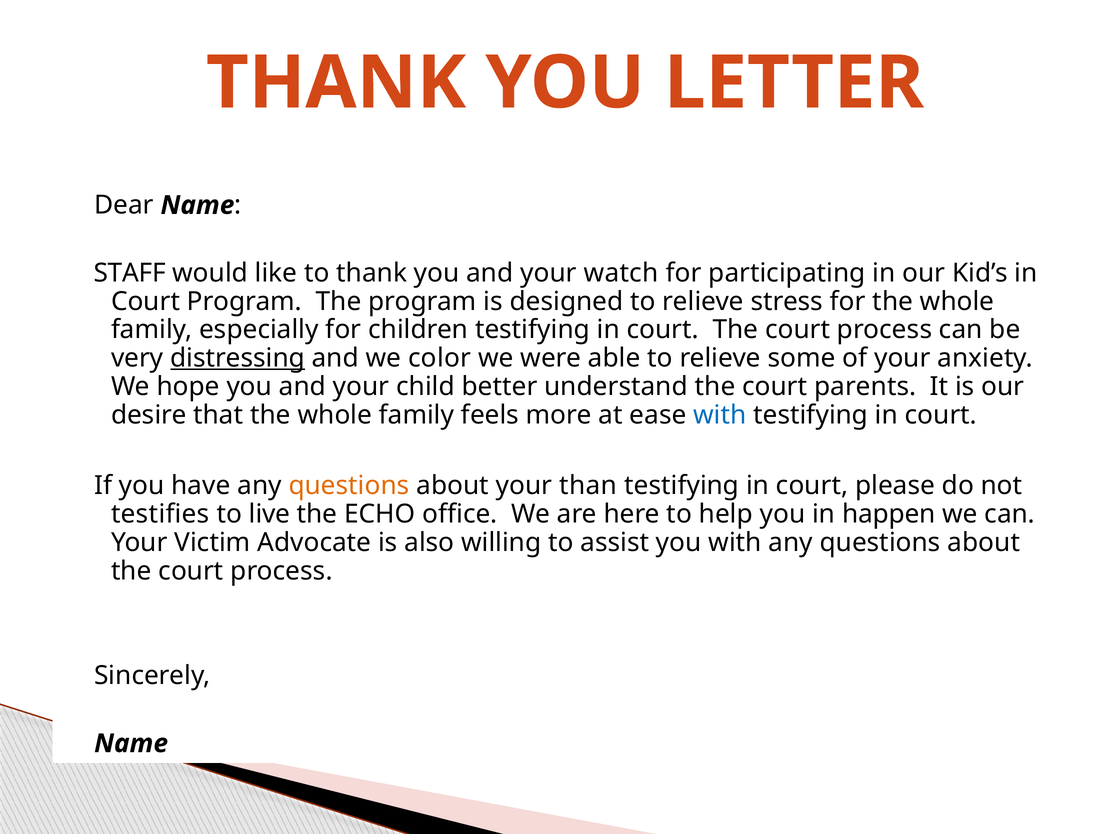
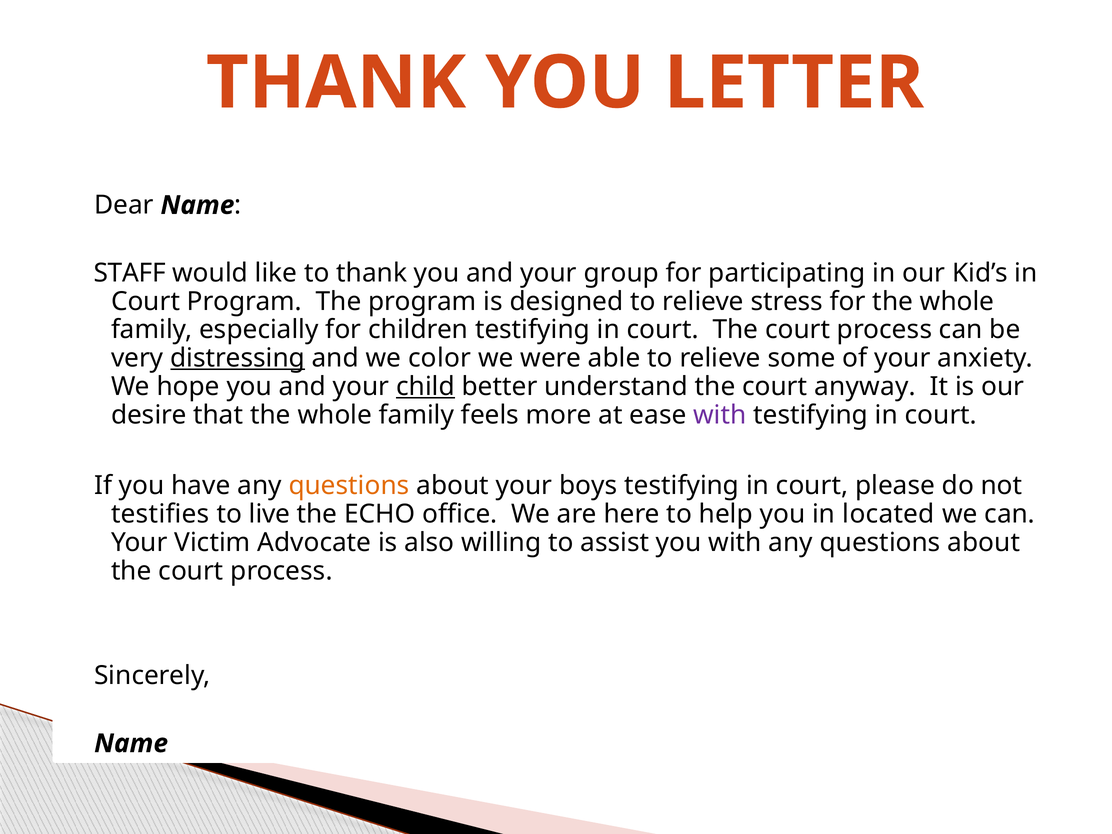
watch: watch -> group (621, 273)
child underline: none -> present (426, 386)
parents: parents -> anyway (865, 386)
with colour: blue -> purple (720, 415)
than: than -> boys (588, 486)
happen: happen -> located (889, 514)
